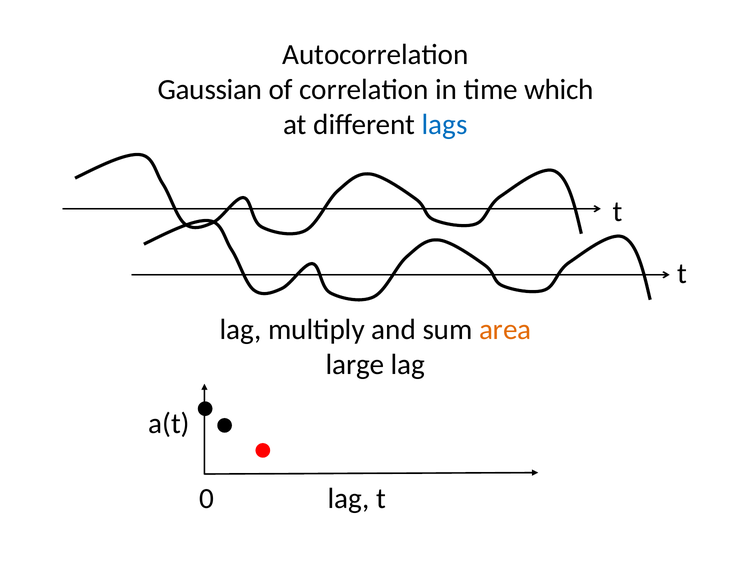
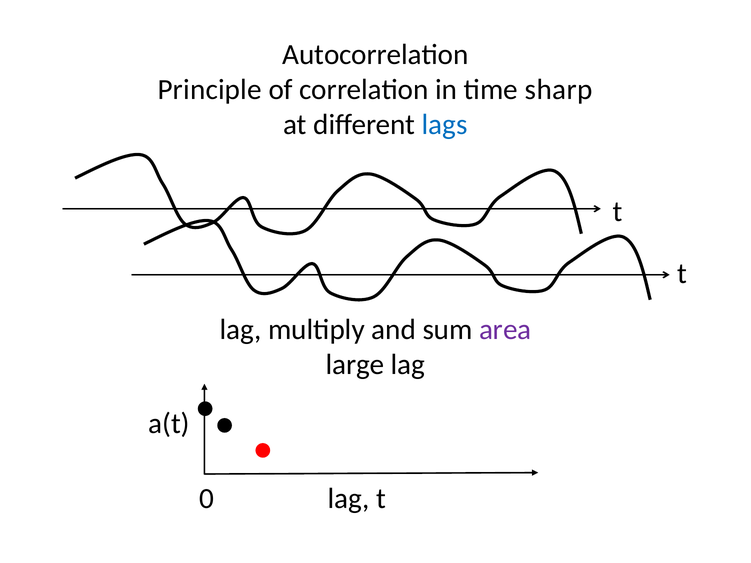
Gaussian: Gaussian -> Principle (210, 90)
which: which -> sharp (559, 90)
area colour: orange -> purple (505, 330)
